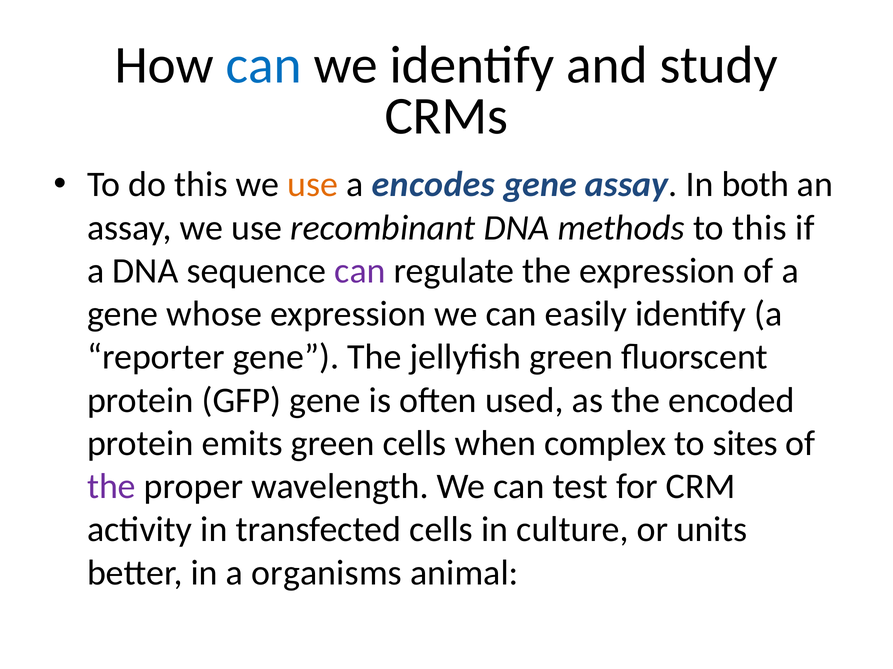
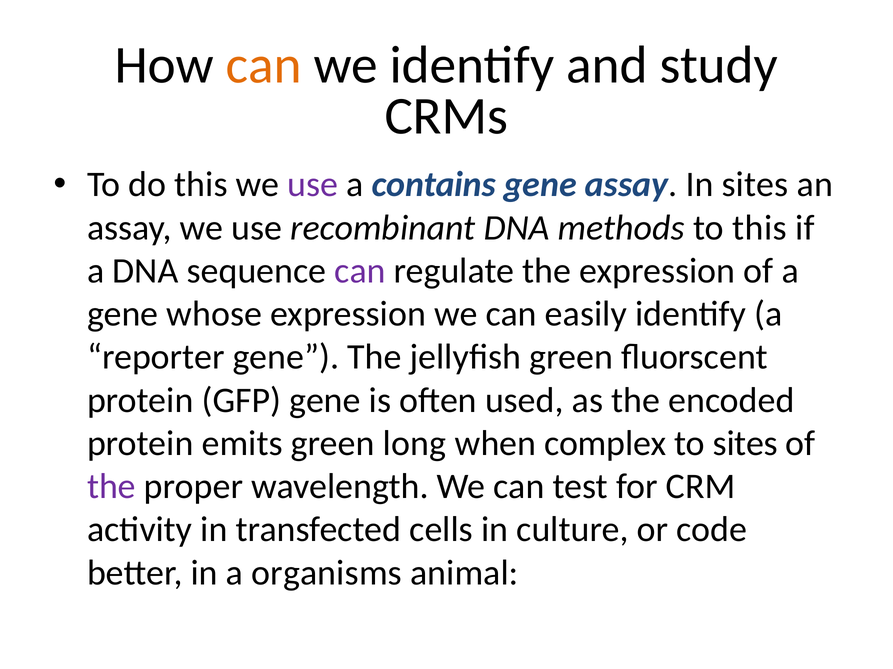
can colour: blue -> orange (264, 65)
use colour: orange -> purple (313, 185)
encodes: encodes -> contains (434, 185)
In both: both -> sites (755, 185)
green cells: cells -> long (414, 444)
units: units -> code (712, 530)
